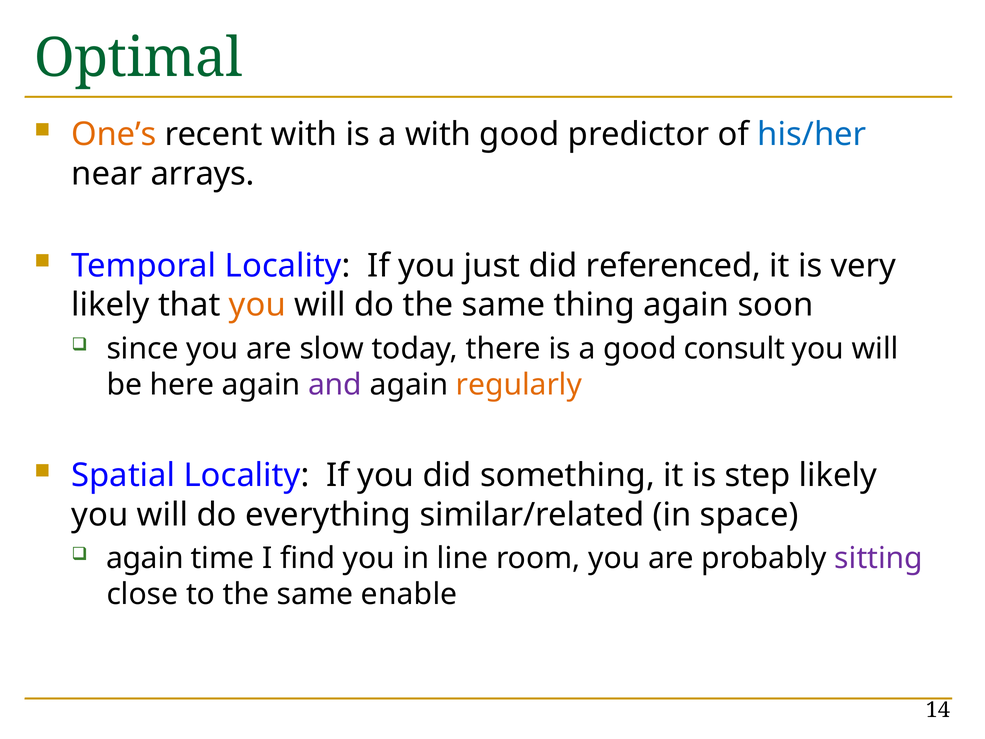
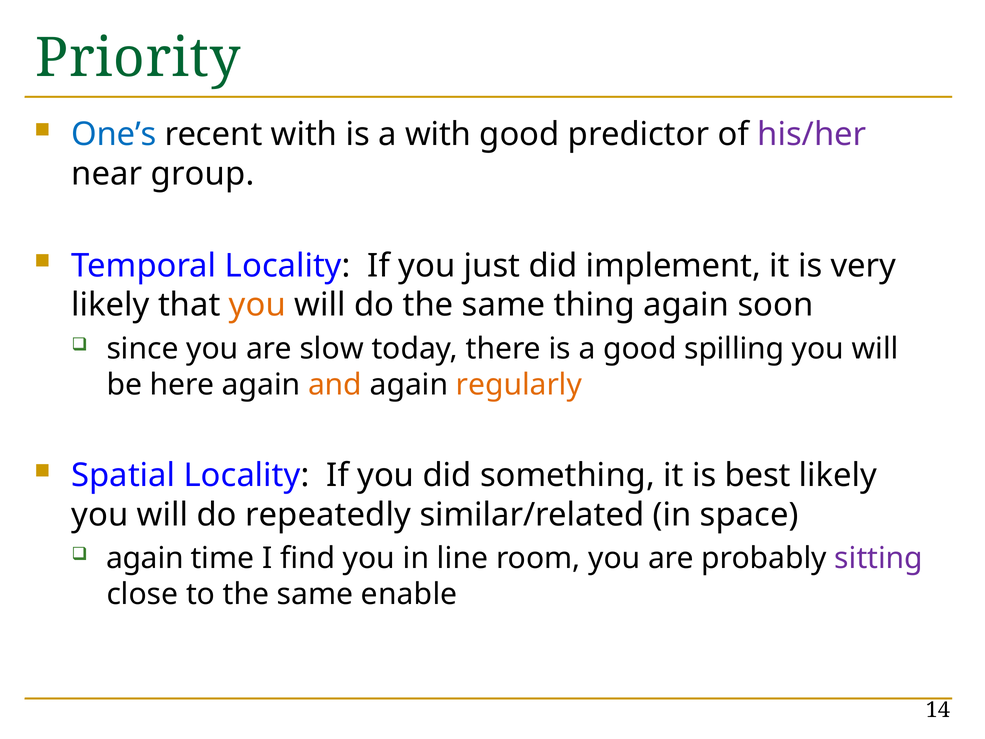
Optimal: Optimal -> Priority (138, 58)
One’s colour: orange -> blue (114, 134)
his/her colour: blue -> purple (812, 134)
arrays: arrays -> group (203, 174)
referenced: referenced -> implement (673, 266)
consult: consult -> spilling (734, 349)
and colour: purple -> orange (335, 385)
step: step -> best (758, 475)
everything: everything -> repeatedly (328, 515)
